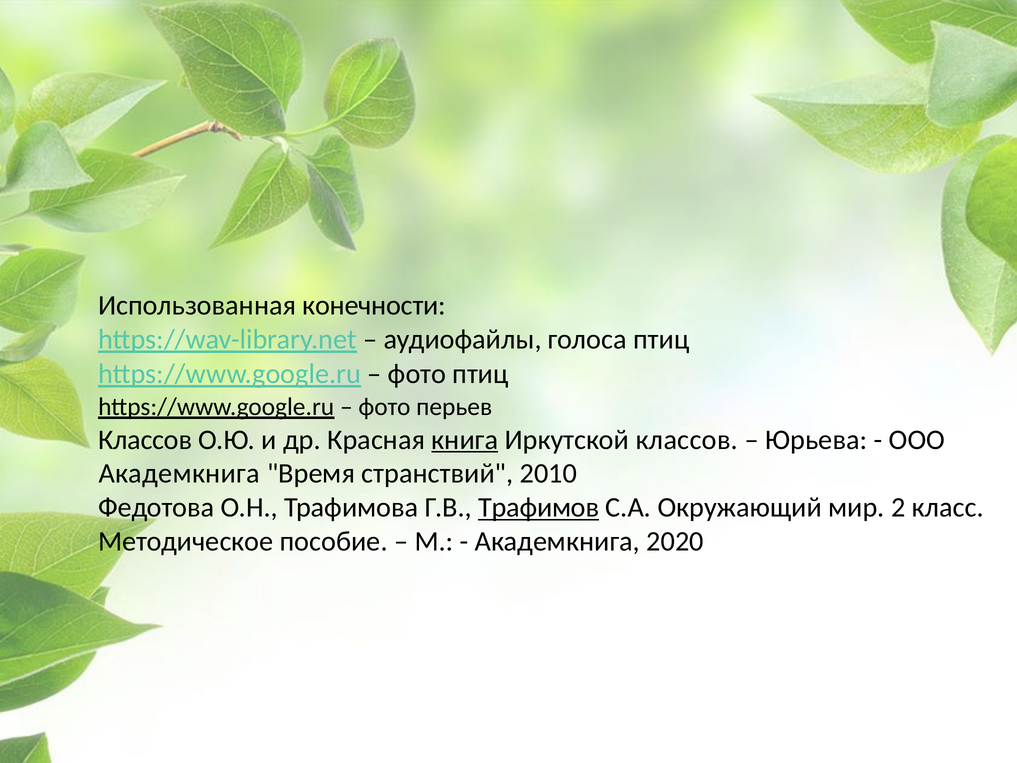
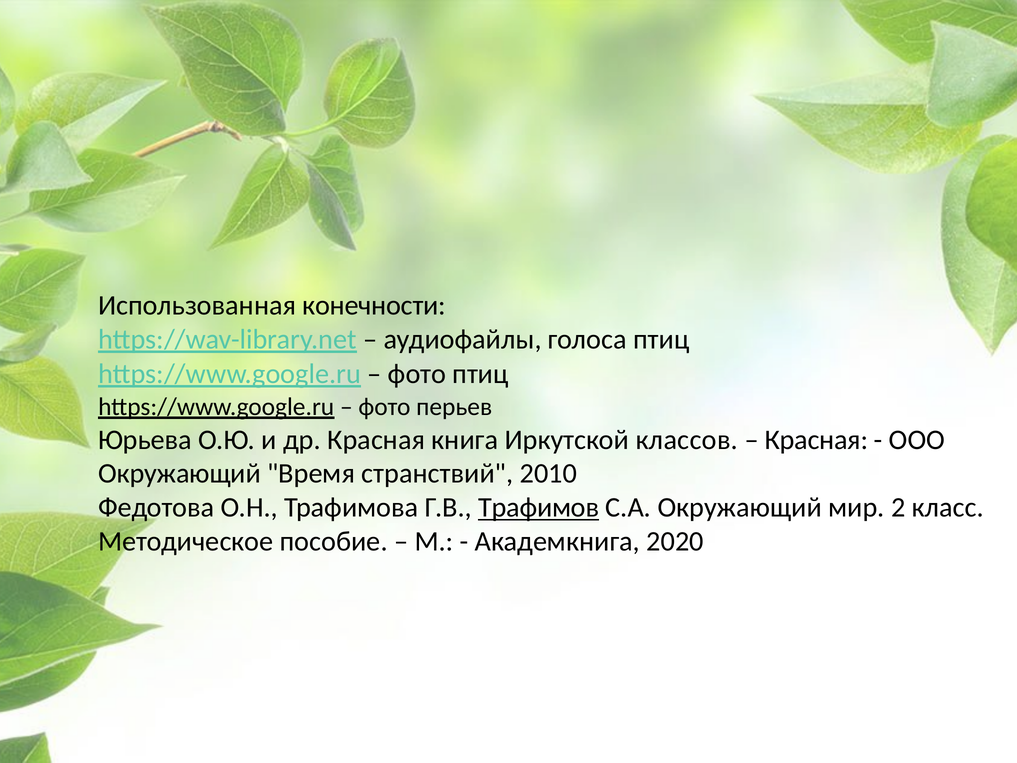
Классов: Классов -> Юрьева (145, 440)
книга underline: present -> none (465, 440)
Юрьева: Юрьева -> Красная (817, 440)
Академкнига: Академкнига -> Окружающий (179, 474)
